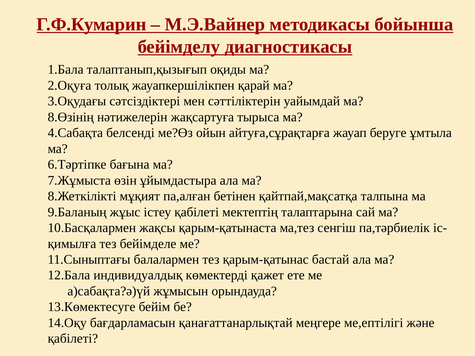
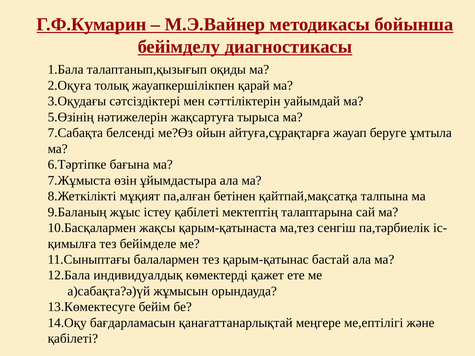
8.Өзінің: 8.Өзінің -> 5.Өзінің (71, 117)
4.Сабақта: 4.Сабақта -> 7.Сабақта (75, 133)
